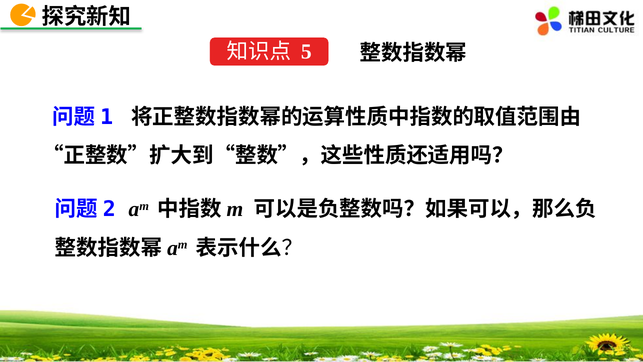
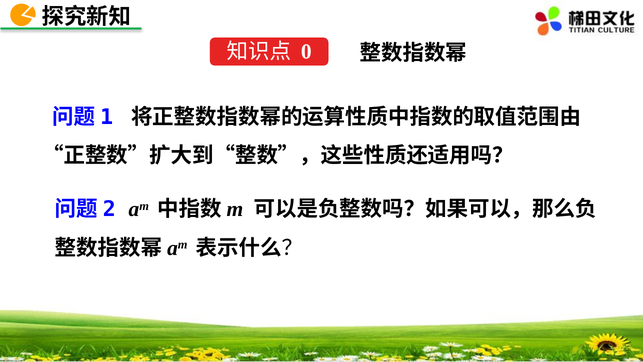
5: 5 -> 0 (306, 52)
